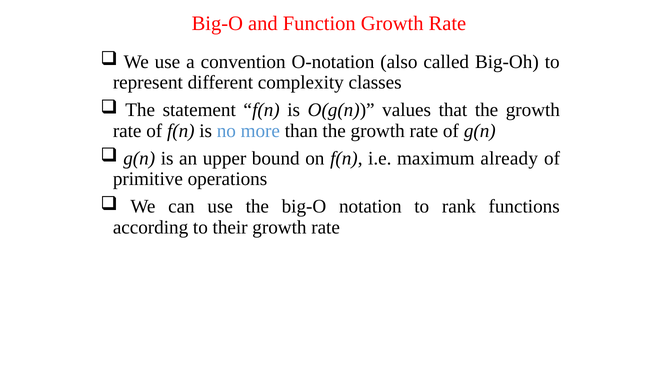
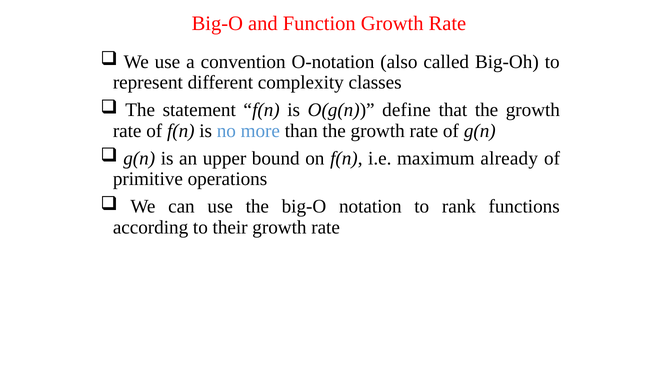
values: values -> define (407, 110)
